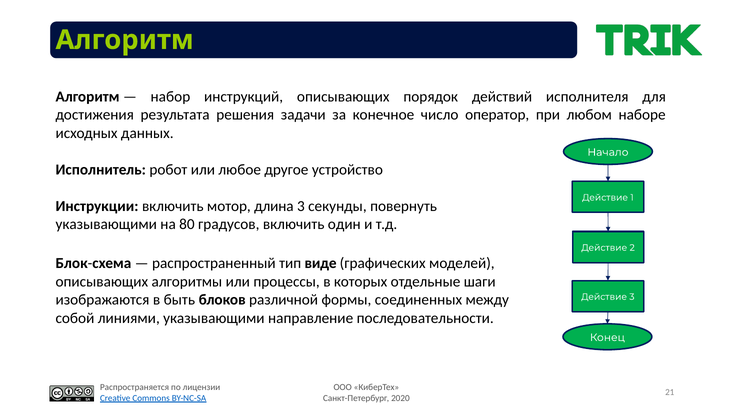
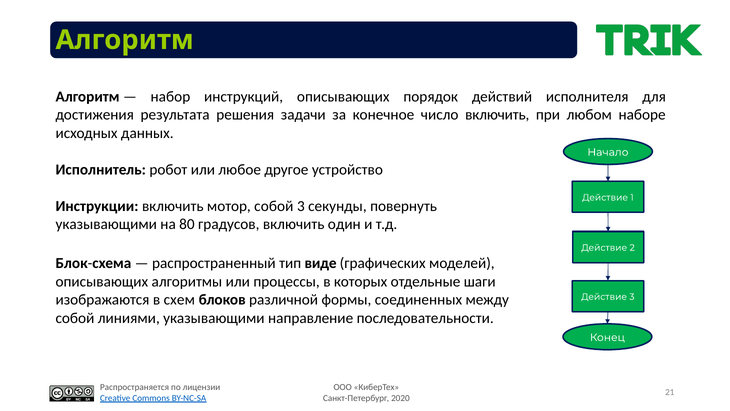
число оператор: оператор -> включить (497, 115)
мотор длина: длина -> собой (274, 206)
быть: быть -> схем (179, 300)
